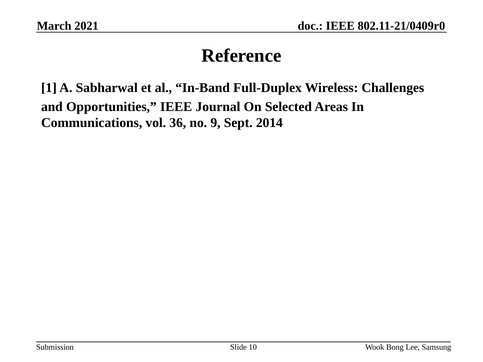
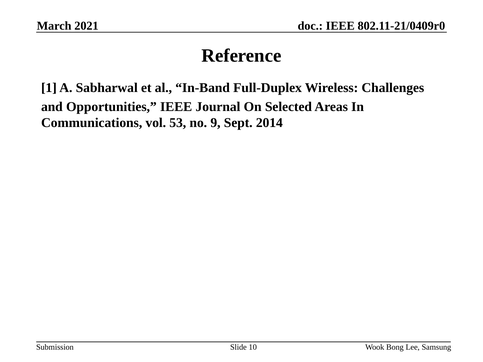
36: 36 -> 53 (178, 123)
